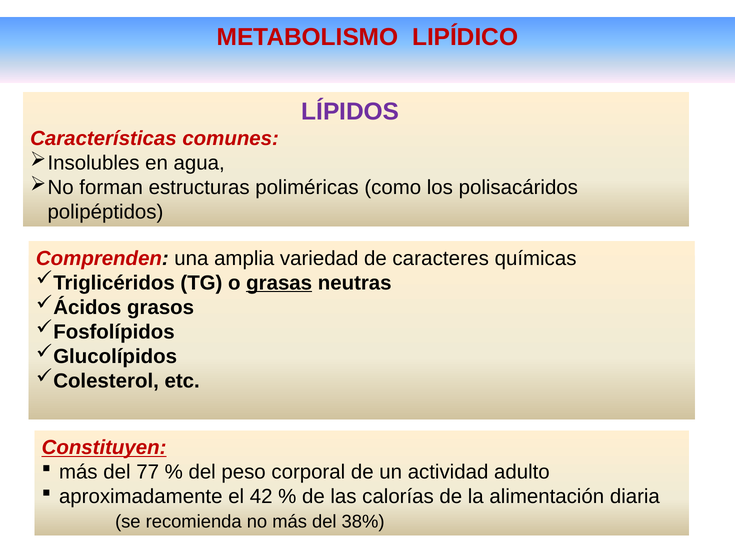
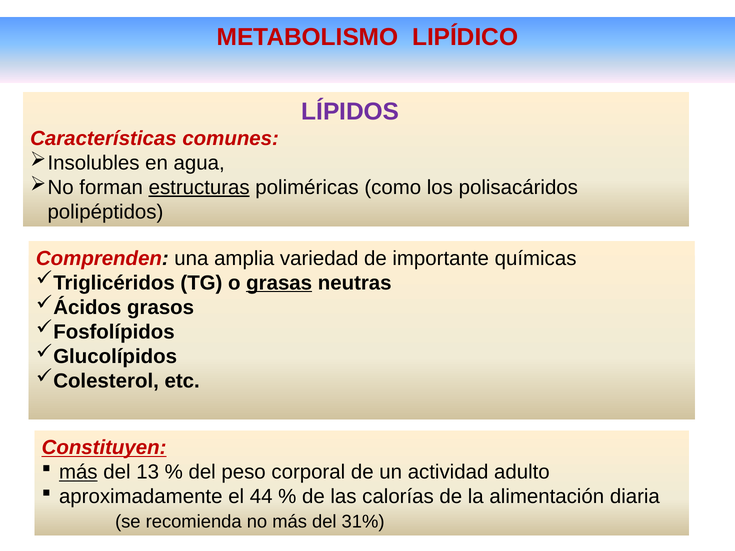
estructuras underline: none -> present (199, 188)
caracteres: caracteres -> importante (441, 258)
más underline: none -> present (78, 472)
77: 77 -> 13 (148, 472)
42: 42 -> 44 (261, 497)
38%: 38% -> 31% (363, 522)
